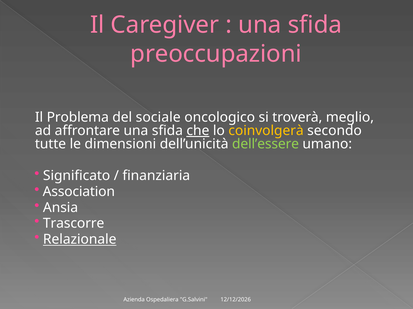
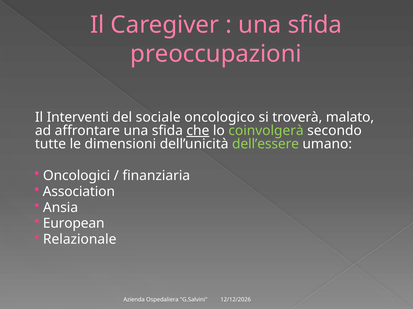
Problema: Problema -> Interventi (78, 118)
meglio: meglio -> malato (350, 118)
coinvolgerà colour: yellow -> light green (266, 131)
Significato: Significato -> Oncologici (77, 176)
Trascorre: Trascorre -> European (74, 224)
Relazionale underline: present -> none (80, 240)
